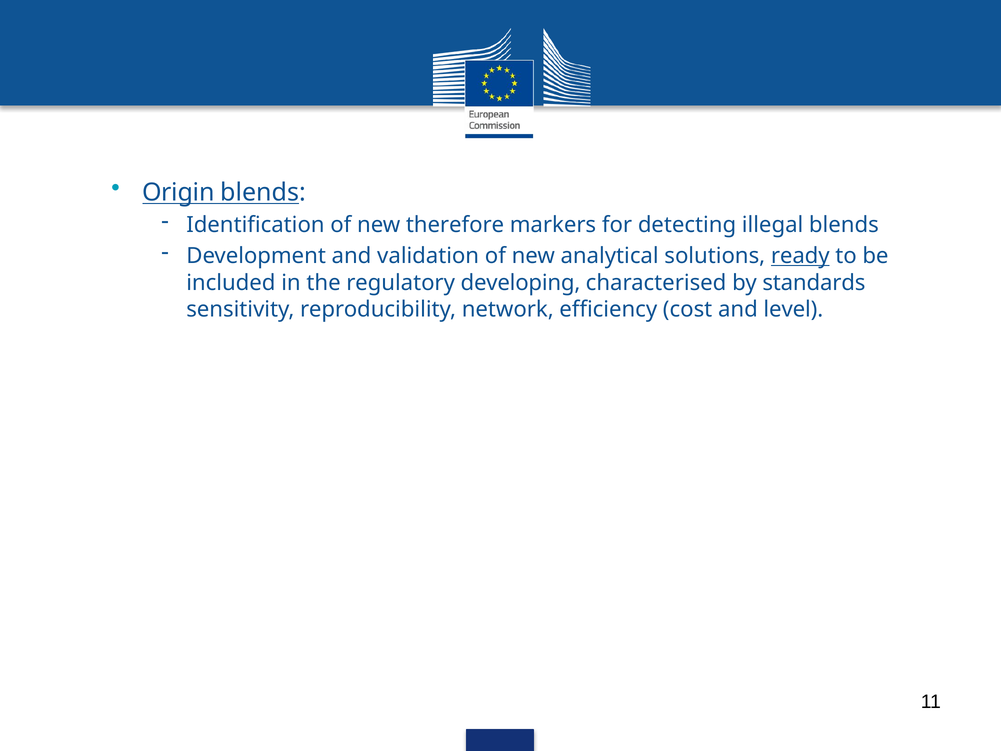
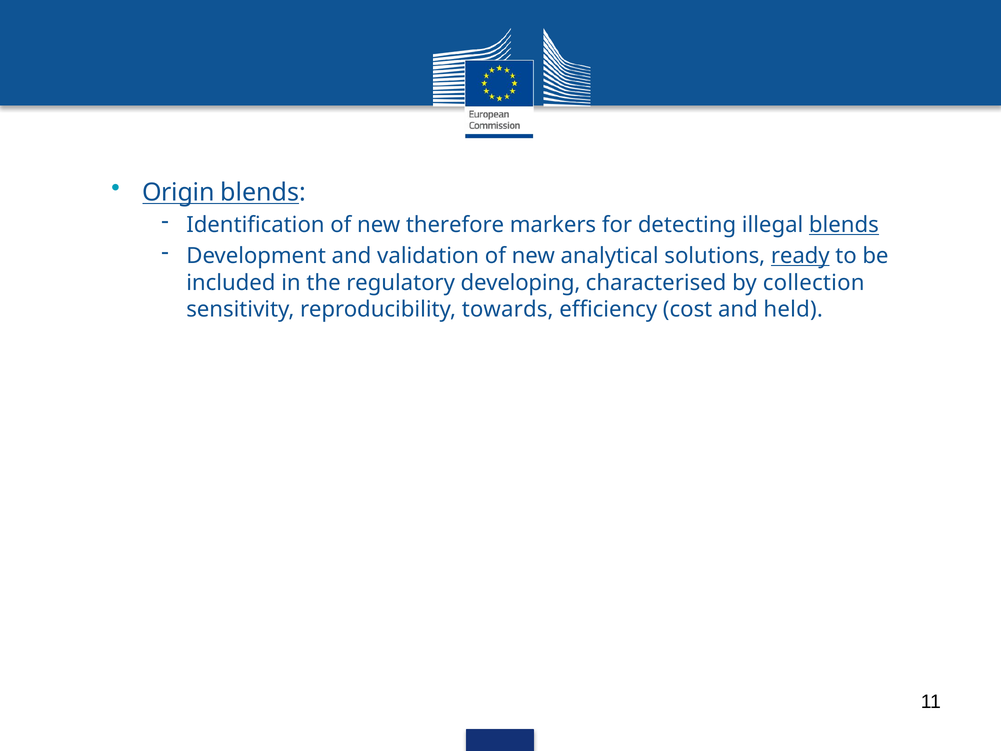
blends underline: none -> present (844, 225)
standards: standards -> collection (814, 283)
network: network -> towards (508, 309)
level: level -> held (793, 309)
